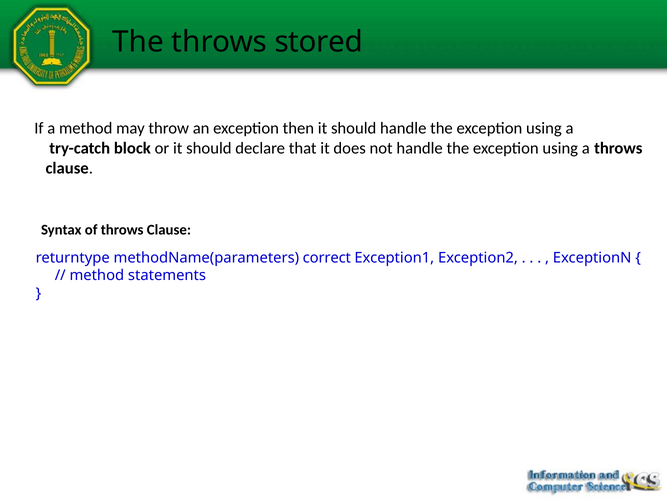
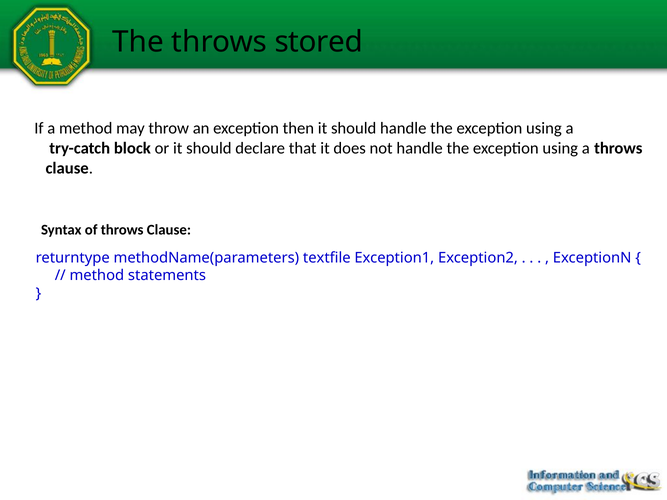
correct: correct -> textfile (327, 258)
